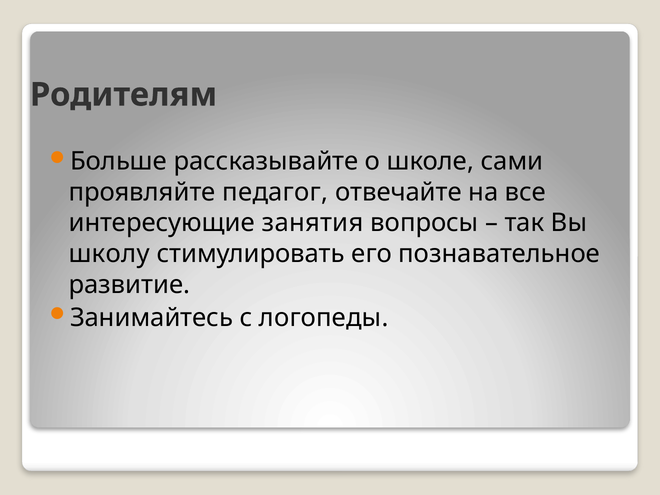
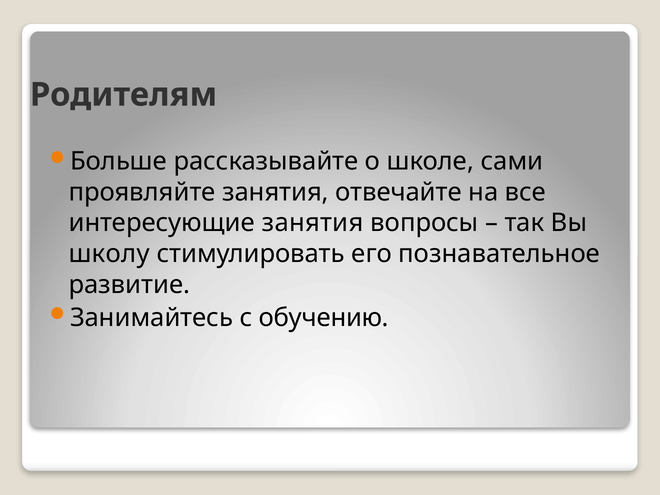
проявляйте педагог: педагог -> занятия (275, 192)
логопеды: логопеды -> обучению (324, 318)
